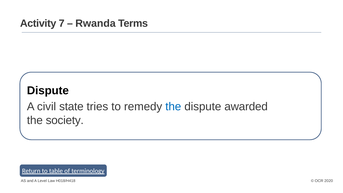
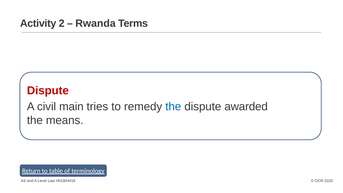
7: 7 -> 2 (62, 23)
Dispute colour: black -> red (48, 91)
state: state -> main (71, 107)
society: society -> means (65, 120)
